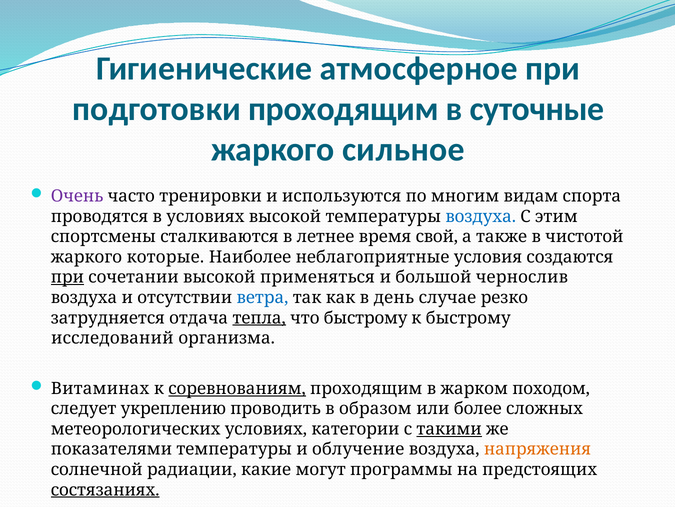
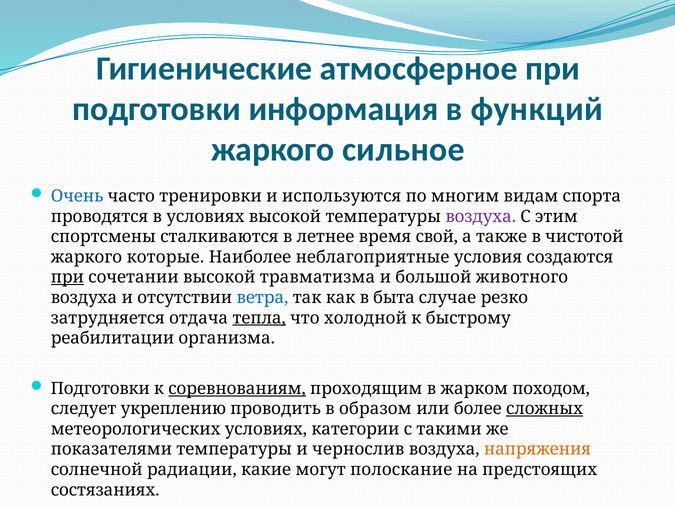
подготовки проходящим: проходящим -> информация (344, 109)
суточные: суточные -> функций (537, 109)
Очень colour: purple -> blue (77, 196)
воздуха colour: blue -> purple (481, 216)
применяться: применяться -> травматизма (317, 277)
чернослив: чернослив -> животного (522, 277)
день: день -> быта (394, 297)
что быстрому: быстрому -> холодной (365, 317)
исследований: исследований -> реабилитации (112, 338)
Витаминах: Витаминах -> Подготовки (100, 388)
сложных underline: none -> present (545, 408)
такими underline: present -> none (449, 428)
облучение: облучение -> чернослив (358, 449)
программы: программы -> полоскание (401, 469)
состязаниях underline: present -> none (105, 489)
